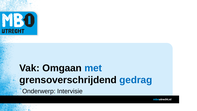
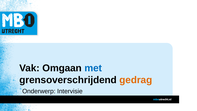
gedrag colour: blue -> orange (136, 80)
